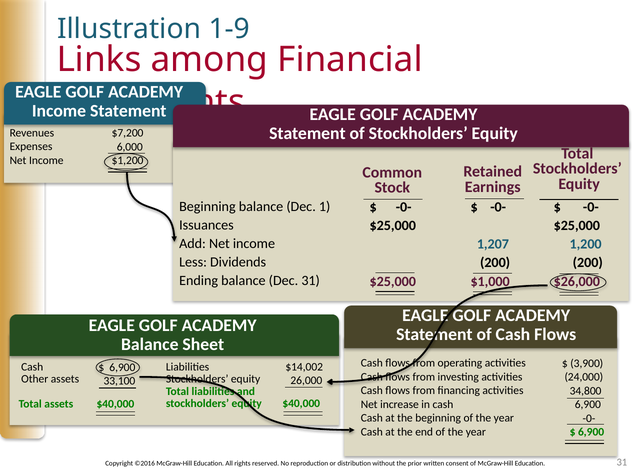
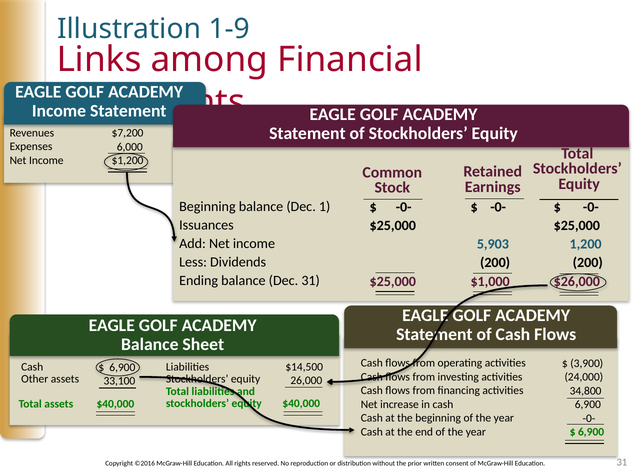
1,207: 1,207 -> 5,903 (493, 244)
$14,002: $14,002 -> $14,500 (304, 367)
